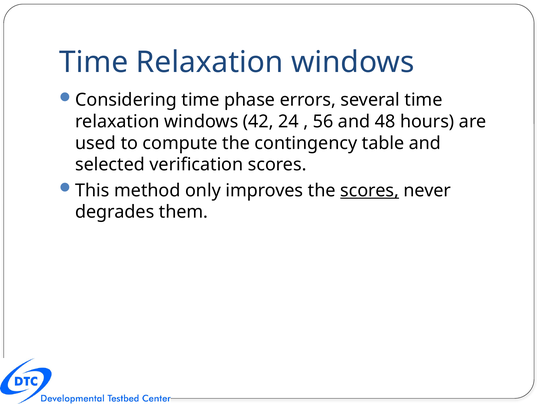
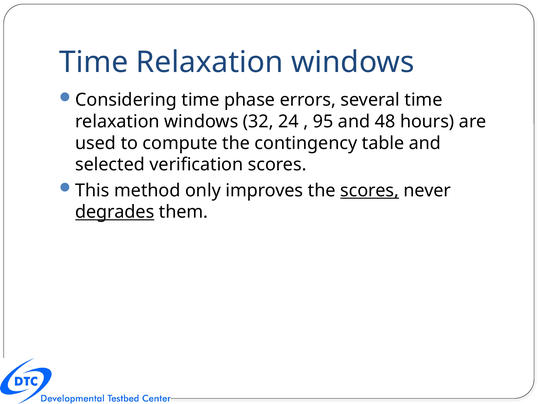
42: 42 -> 32 (258, 121)
56: 56 -> 95 (323, 121)
degrades underline: none -> present (115, 212)
